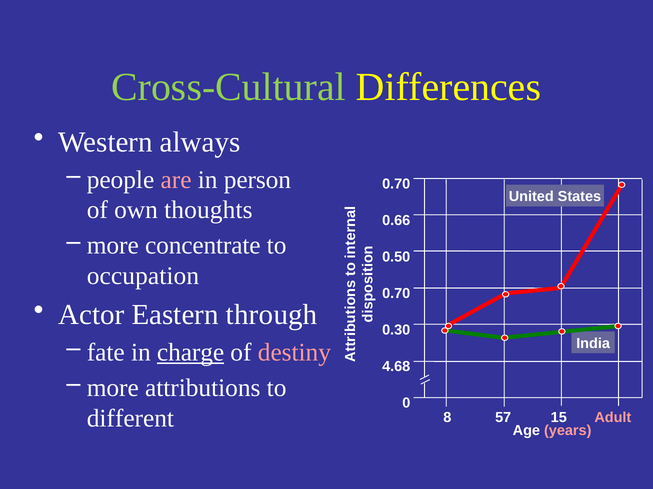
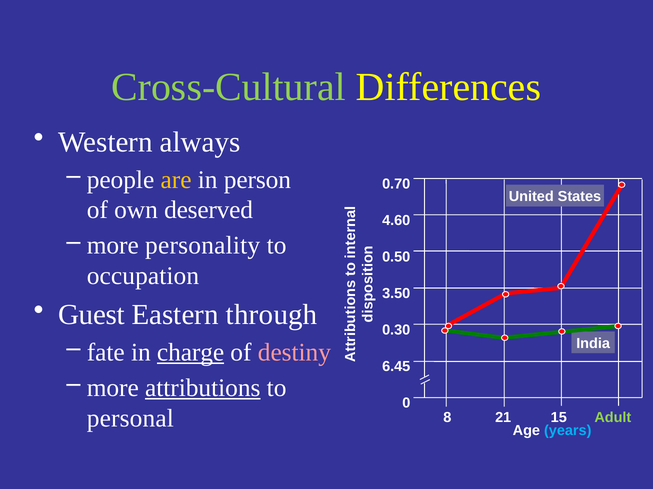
are colour: pink -> yellow (176, 180)
thoughts: thoughts -> deserved (209, 210)
0.66: 0.66 -> 4.60 (396, 221)
concentrate: concentrate -> personality (203, 246)
0.70: 0.70 -> 3.50 (396, 294)
Actor: Actor -> Guest (91, 315)
4.68: 4.68 -> 6.45 (396, 367)
attributions underline: none -> present (203, 388)
different: different -> personal (130, 419)
years colour: pink -> light blue (568, 431)
57: 57 -> 21 (503, 418)
Adult colour: pink -> light green (613, 418)
